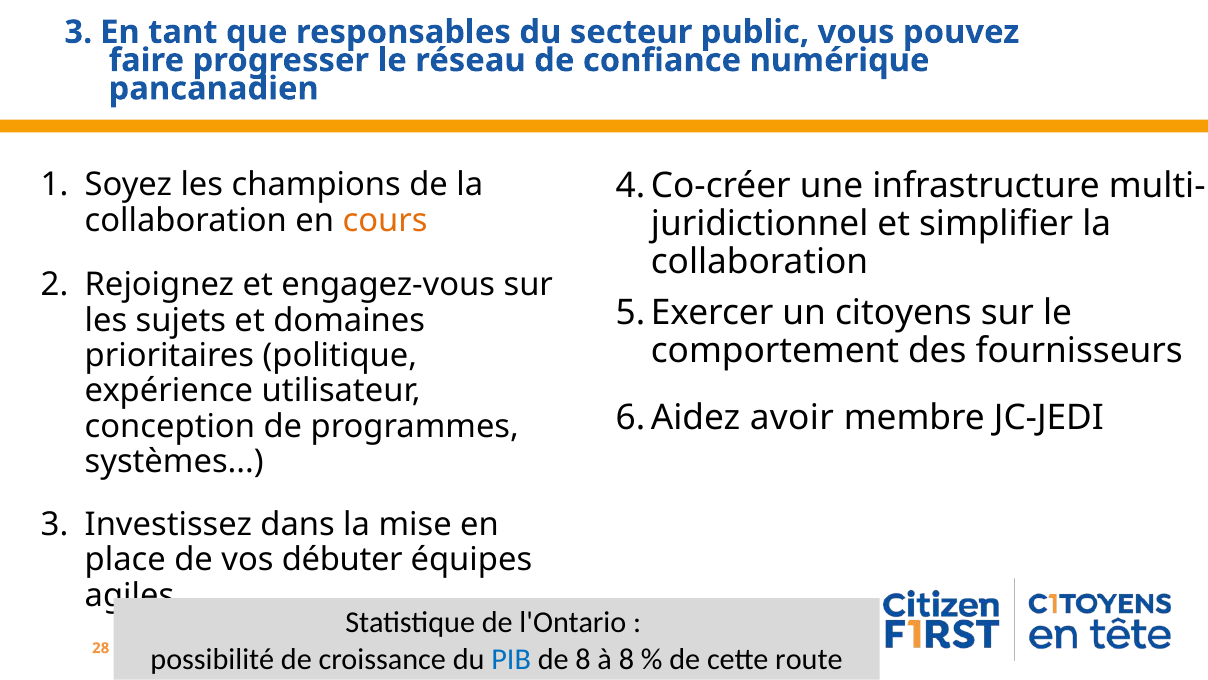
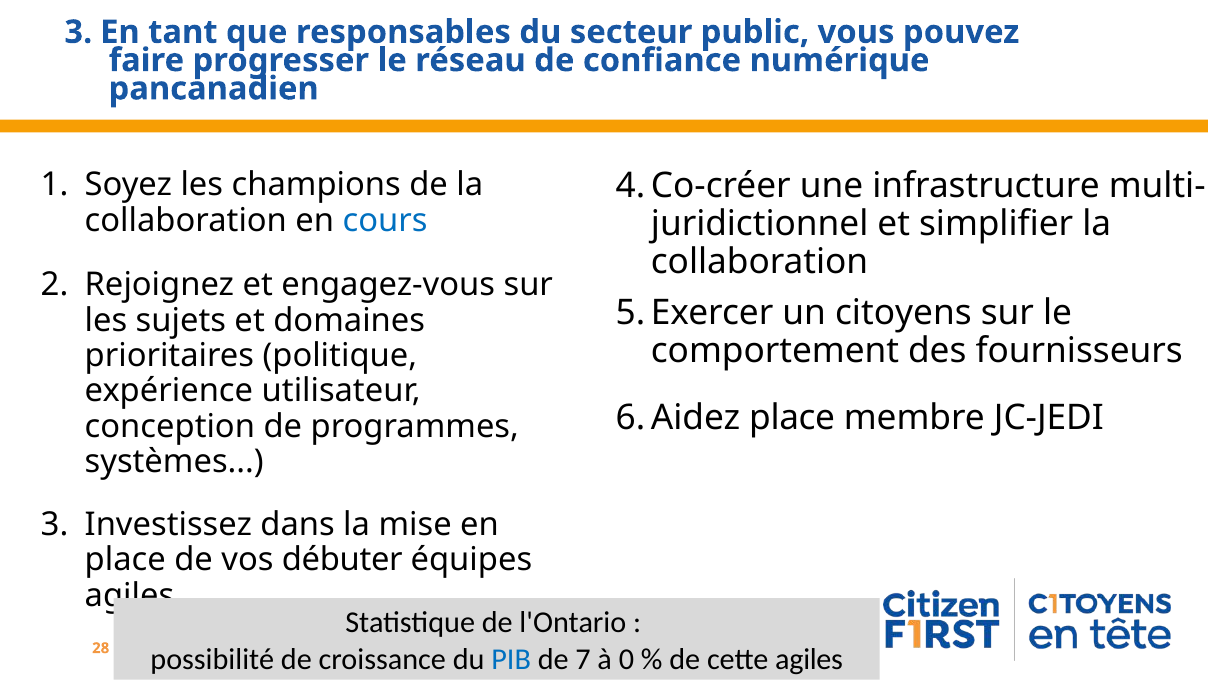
cours colour: orange -> blue (385, 220)
avoir: avoir -> place (792, 418)
de 8: 8 -> 7 (583, 659)
à 8: 8 -> 0 (626, 659)
cette route: route -> agiles (809, 659)
